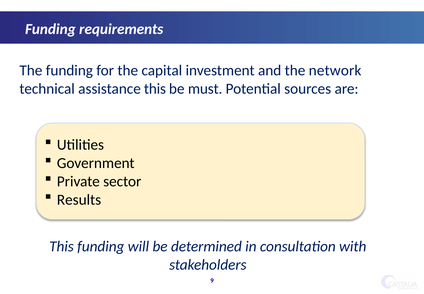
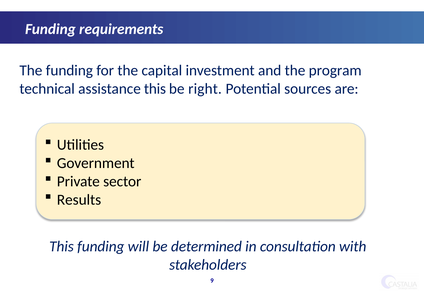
network: network -> program (335, 70)
must: must -> right (205, 89)
